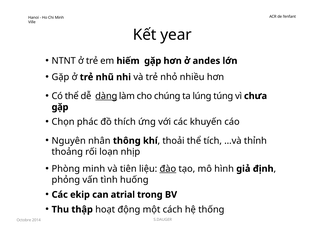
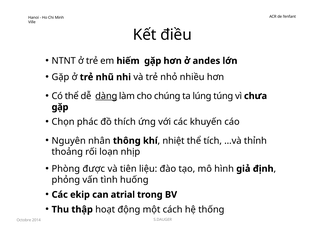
year: year -> điều (176, 35)
thoải: thoải -> nhiệt (173, 140)
Phòng minh: minh -> được (94, 168)
đào underline: present -> none (168, 168)
